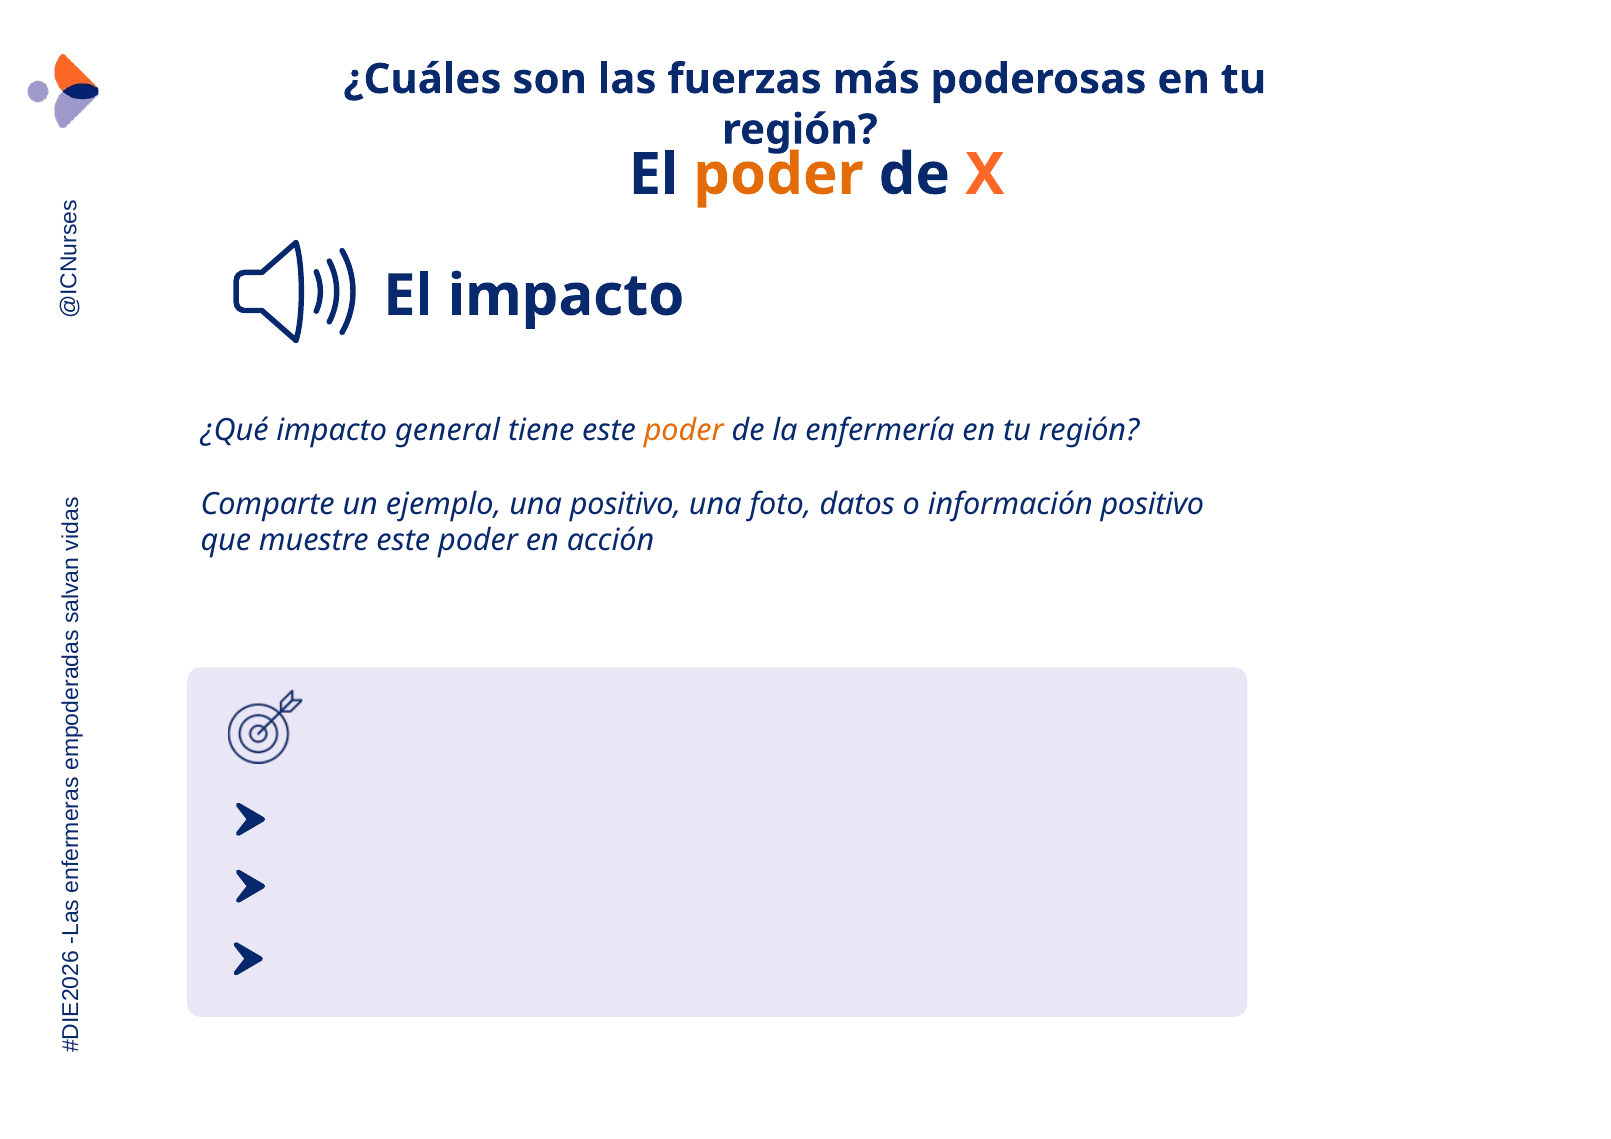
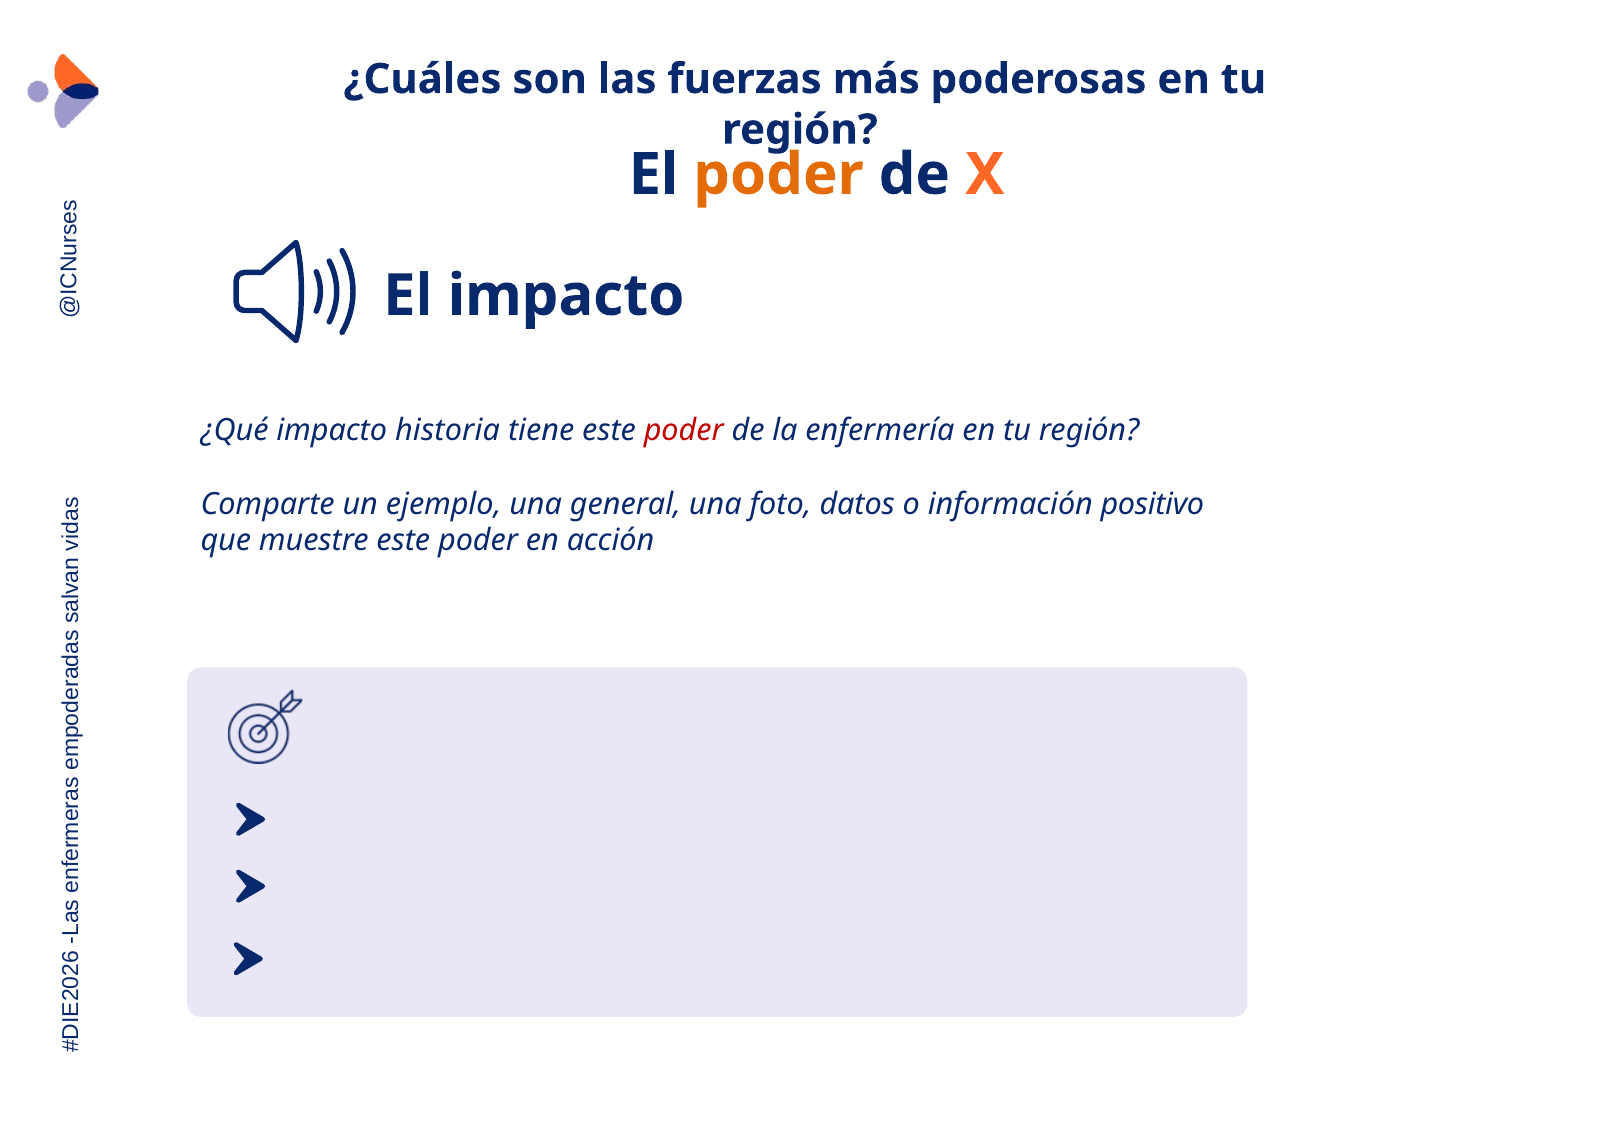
general: general -> historia (448, 431)
poder colour: orange -> red (684, 431)
una positivo: positivo -> general (625, 504)
